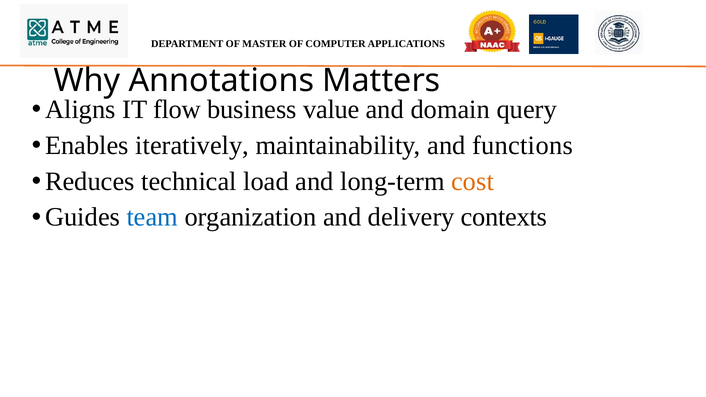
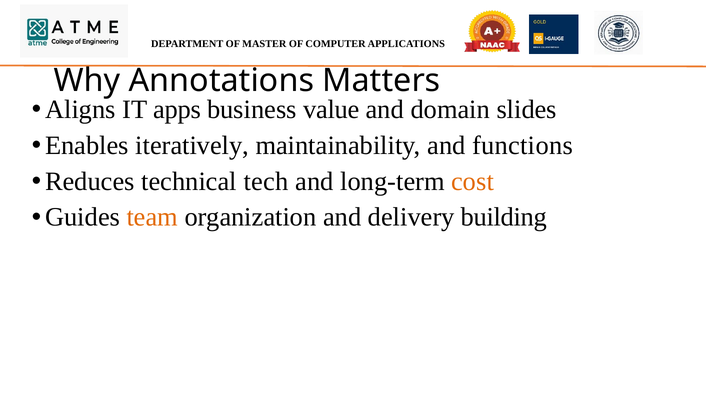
flow: flow -> apps (177, 109)
query: query -> slides (527, 109)
load: load -> tech (266, 181)
team colour: blue -> orange (152, 217)
contexts: contexts -> building (504, 217)
